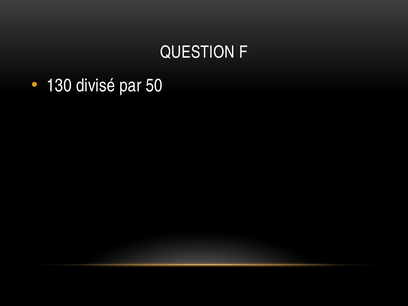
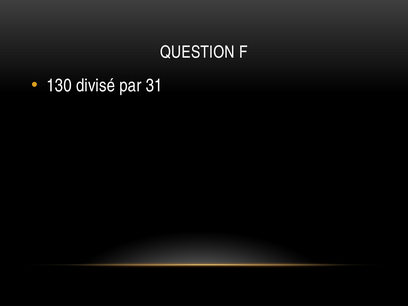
50: 50 -> 31 (154, 86)
